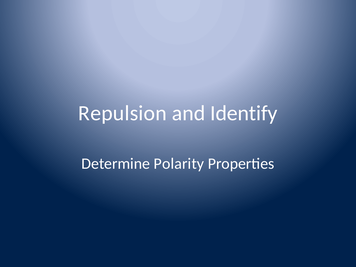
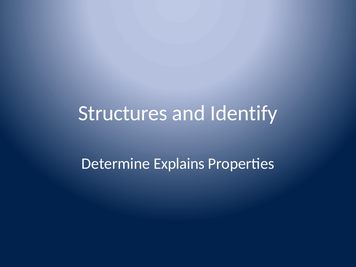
Repulsion: Repulsion -> Structures (123, 113)
Polarity: Polarity -> Explains (179, 164)
